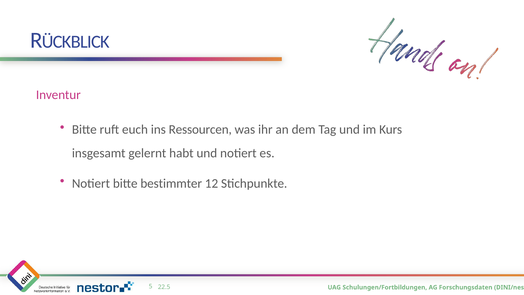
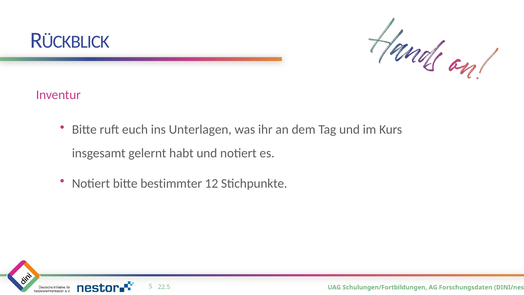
Ressourcen: Ressourcen -> Unterlagen (200, 129)
